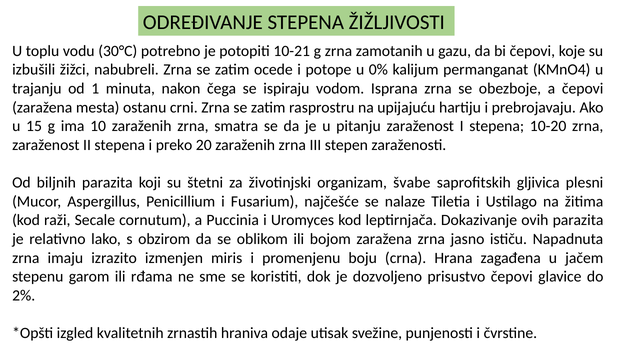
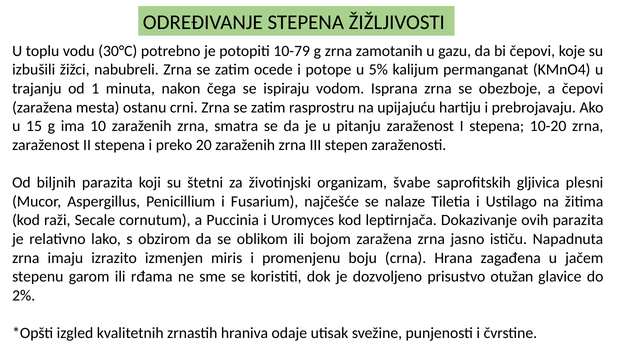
10-21: 10-21 -> 10-79 (292, 51)
0%: 0% -> 5% (378, 70)
prisustvo čepovi: čepovi -> otužan (512, 277)
